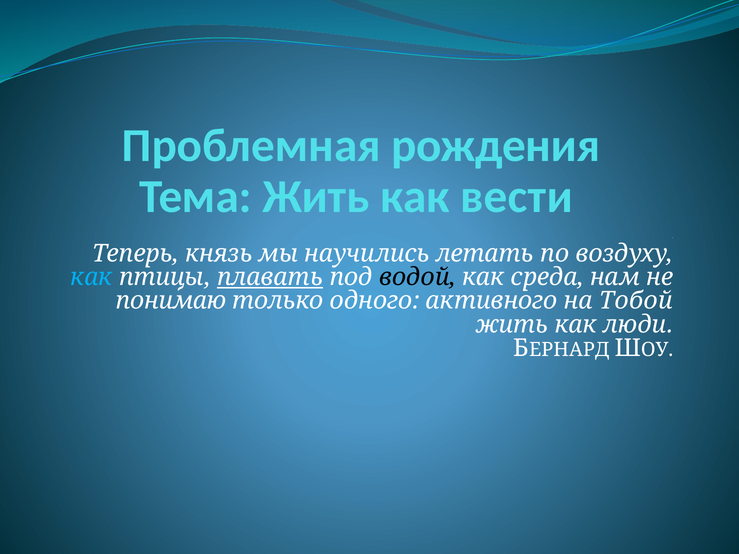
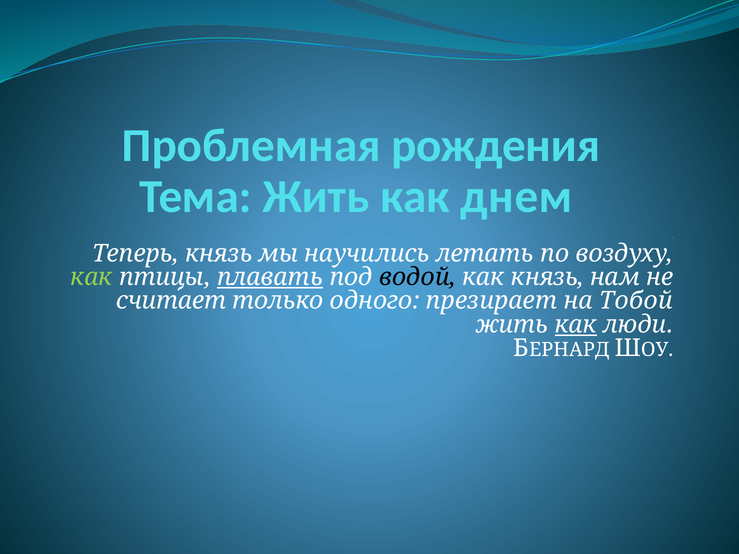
вести: вести -> днем (517, 197)
как colour: light blue -> light green (92, 277)
как среда: среда -> князь (547, 277)
понимаю: понимаю -> считает (171, 301)
активного: активного -> презирает (492, 301)
как underline: none -> present (576, 325)
